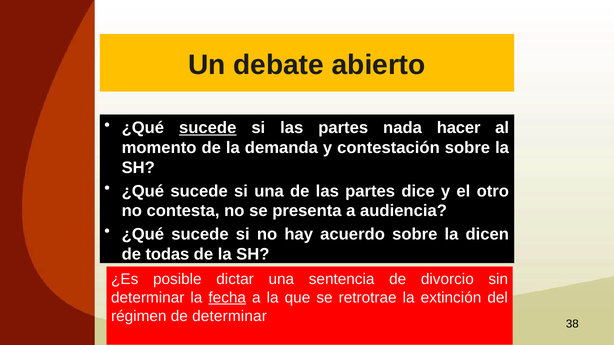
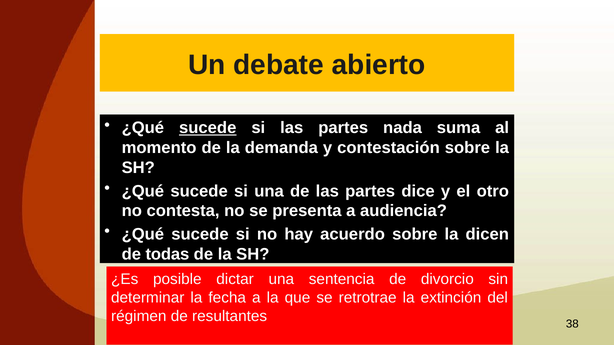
hacer: hacer -> suma (459, 128)
fecha underline: present -> none (227, 298)
de determinar: determinar -> resultantes (230, 316)
